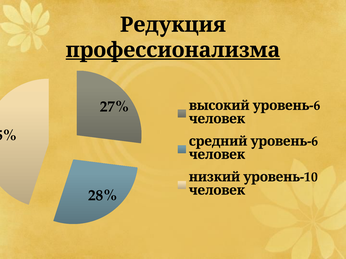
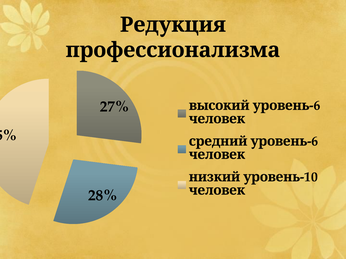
профессионализма underline: present -> none (173, 50)
